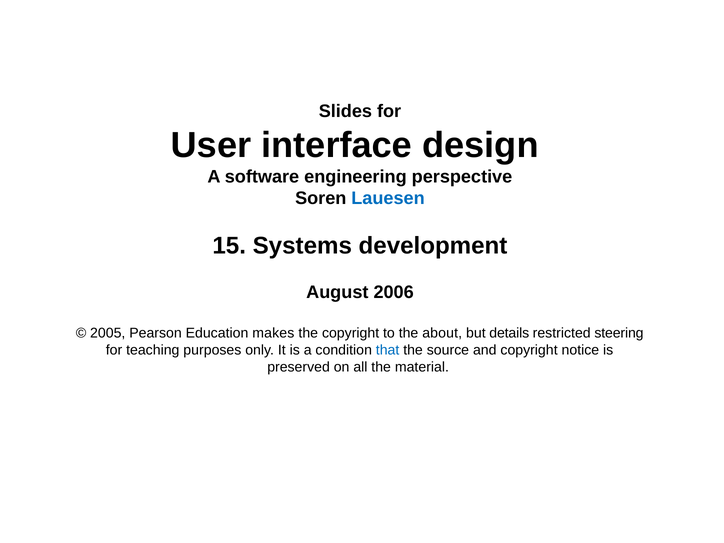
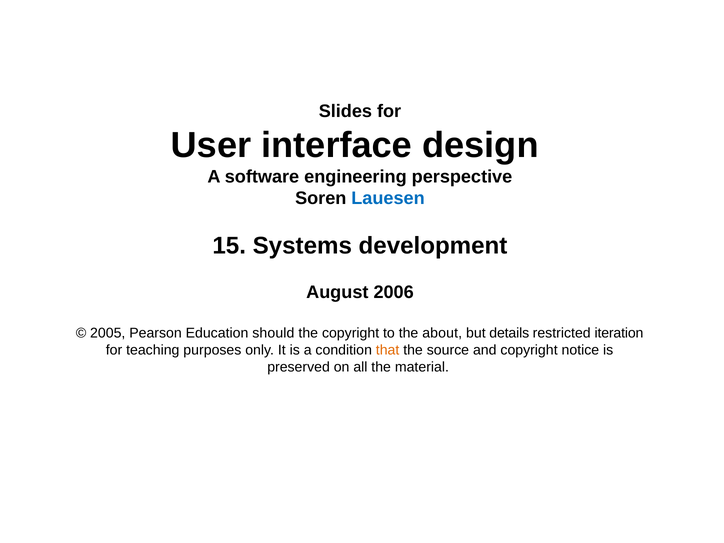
makes: makes -> should (273, 333)
steering: steering -> iteration (619, 333)
that colour: blue -> orange (388, 350)
